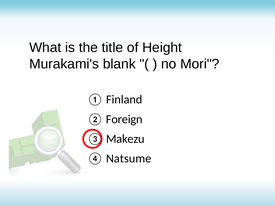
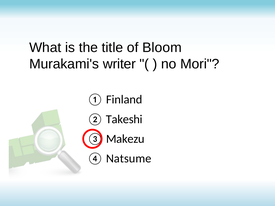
Height: Height -> Bloom (162, 48)
blank: blank -> writer (119, 64)
Foreign: Foreign -> Takeshi (124, 119)
